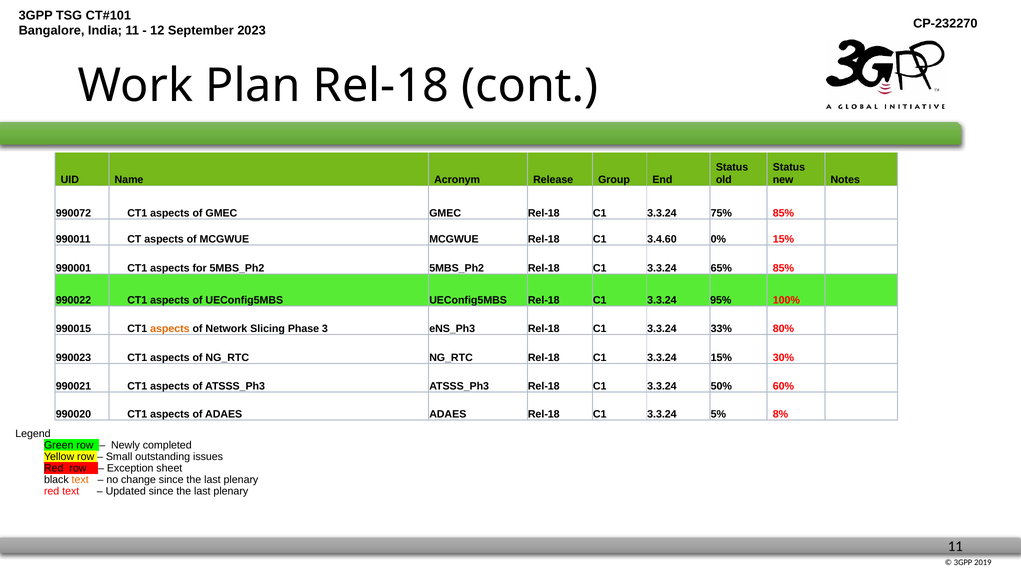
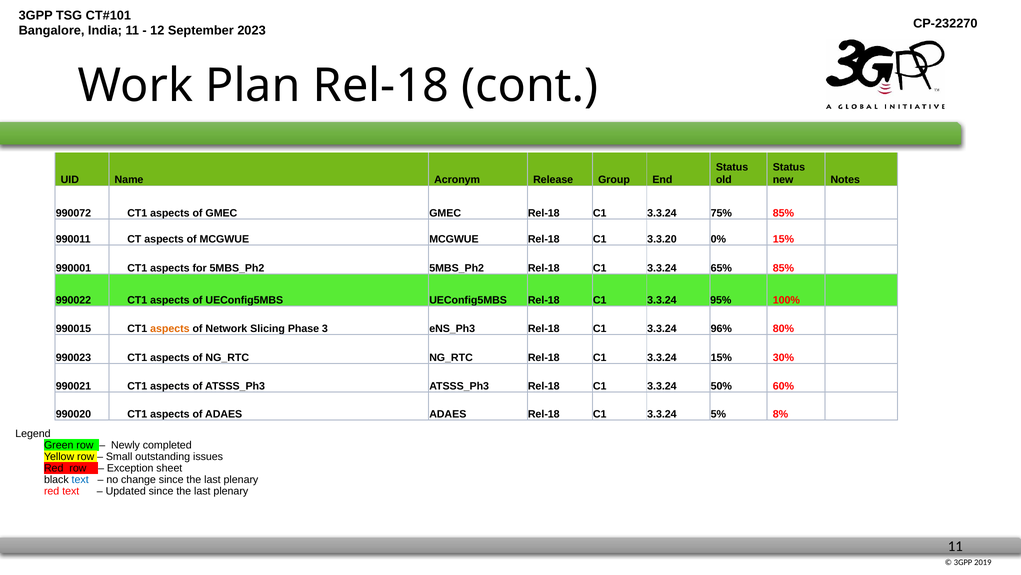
3.4.60: 3.4.60 -> 3.3.20 (662, 239)
33%: 33% -> 96% (721, 328)
text colour: orange -> blue (80, 479)
